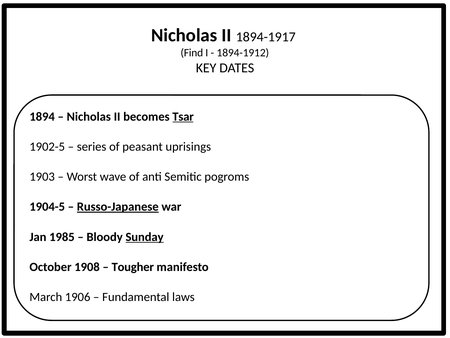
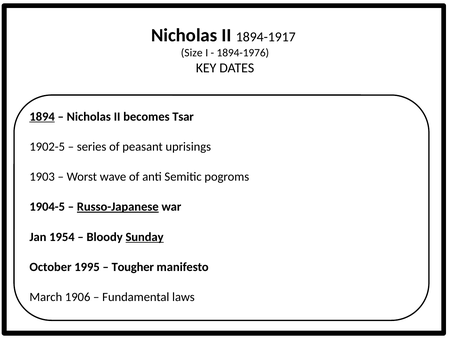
Find: Find -> Size (192, 53)
1894-1912: 1894-1912 -> 1894-1976 (243, 53)
1894 underline: none -> present (42, 116)
Tsar underline: present -> none (183, 116)
1985: 1985 -> 1954 (62, 237)
1908: 1908 -> 1995 (87, 267)
